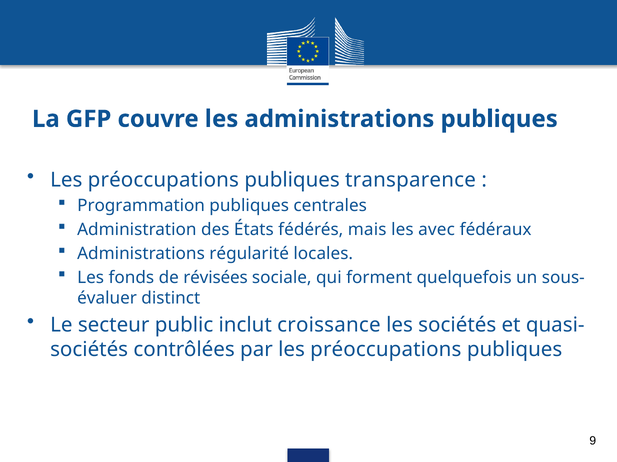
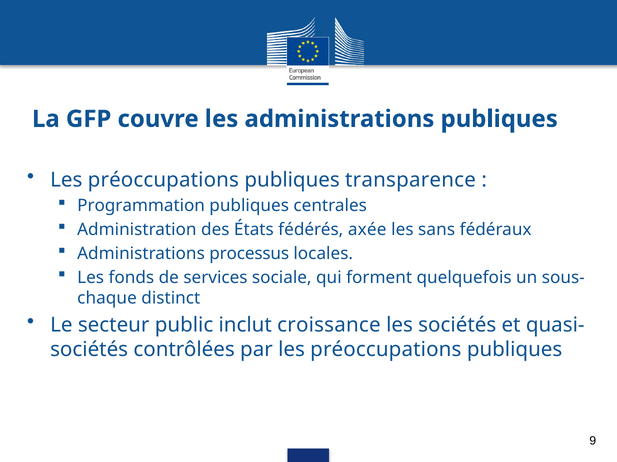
mais: mais -> axée (367, 230)
avec: avec -> sans (437, 230)
régularité: régularité -> processus (249, 254)
révisées: révisées -> services (215, 278)
évaluer: évaluer -> chaque (107, 299)
